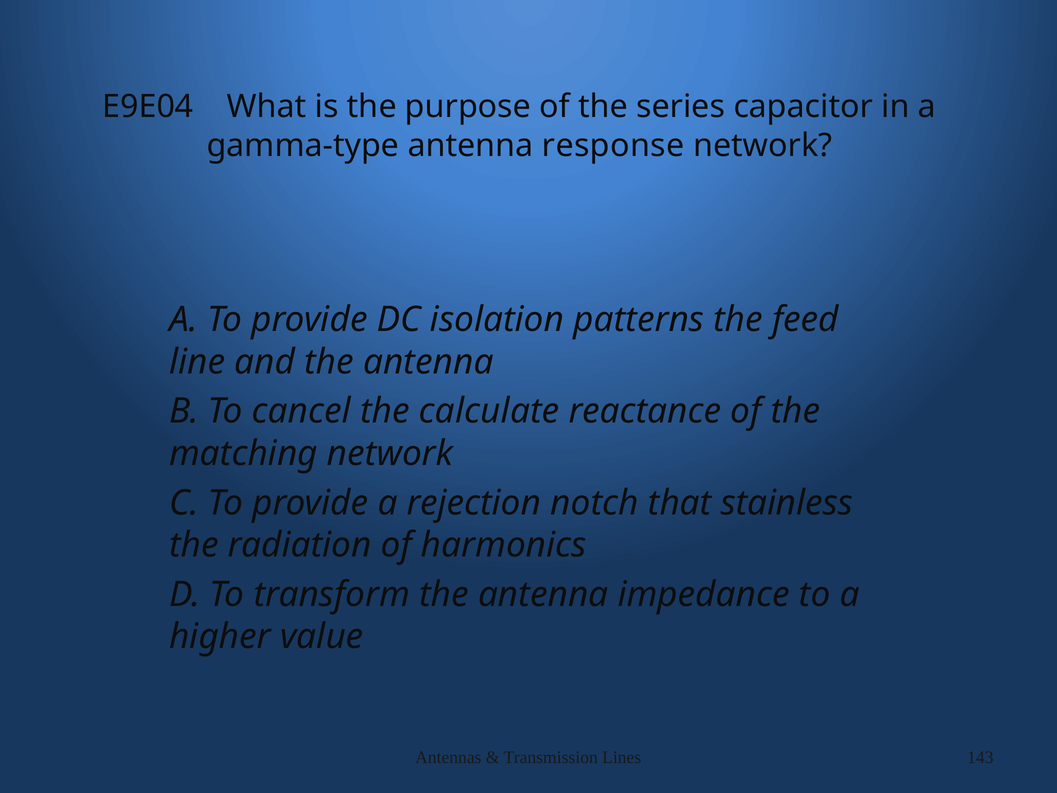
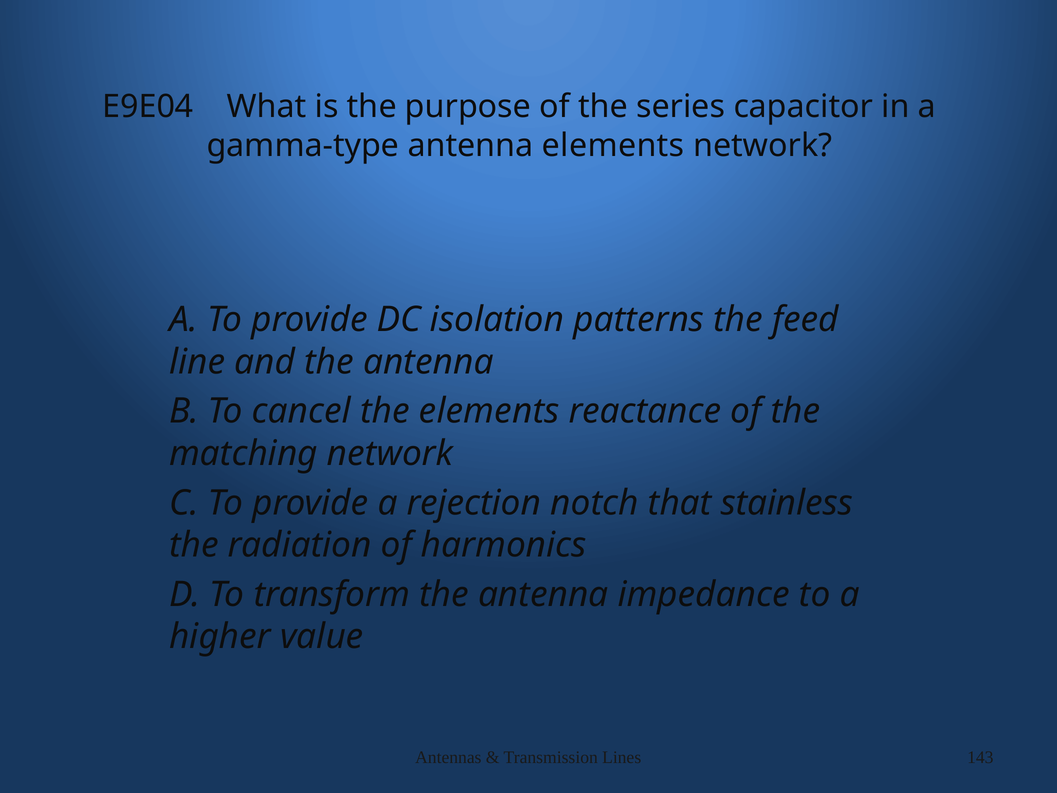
antenna response: response -> elements (613, 145)
the calculate: calculate -> elements (489, 411)
